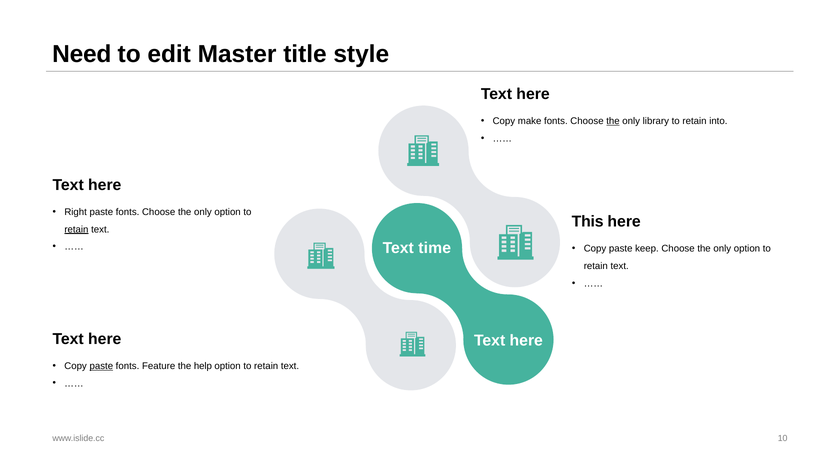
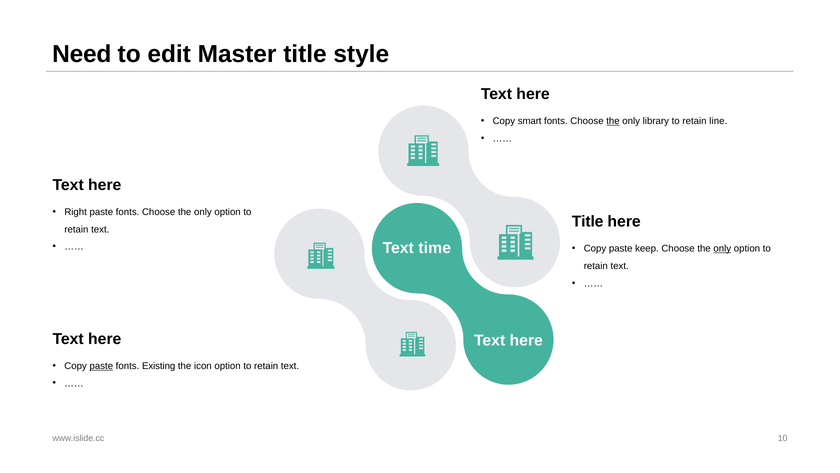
make: make -> smart (530, 121)
into: into -> line (718, 121)
This: This -> Title (588, 221)
retain underline: present -> none (76, 229)
only underline: none -> present (722, 248)
Feature: Feature -> Existing (159, 366)
help: help -> icon (203, 366)
